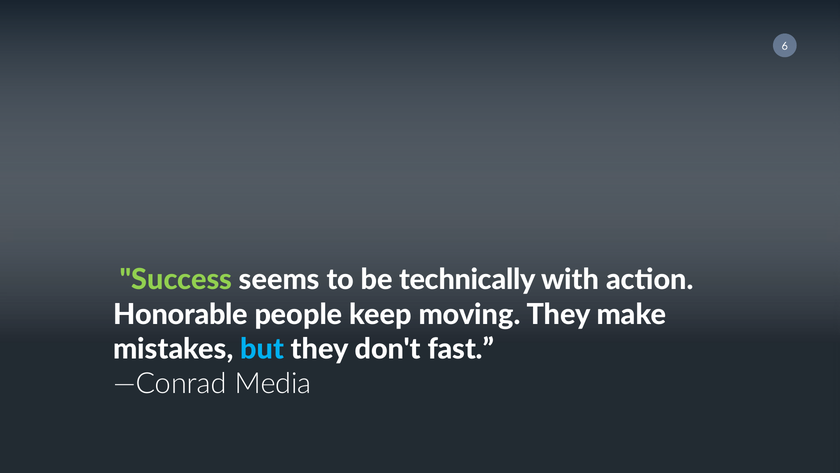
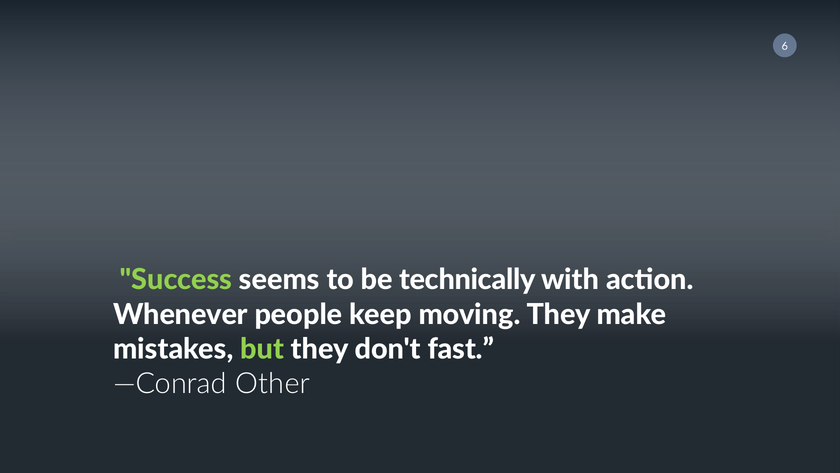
Honorable: Honorable -> Whenever (180, 314)
but colour: light blue -> light green (262, 349)
Media: Media -> Other (273, 384)
